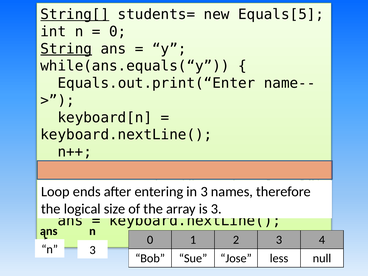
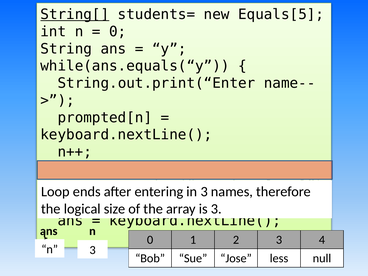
String underline: present -> none (66, 49)
Equals.out.print(“Enter: Equals.out.print(“Enter -> String.out.print(“Enter (156, 83)
keyboard[n: keyboard[n -> prompted[n (105, 118)
